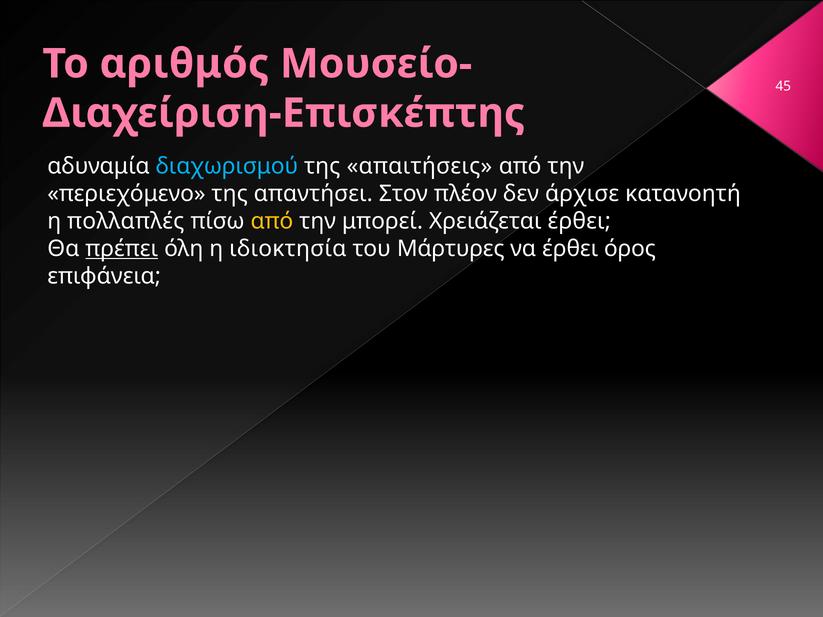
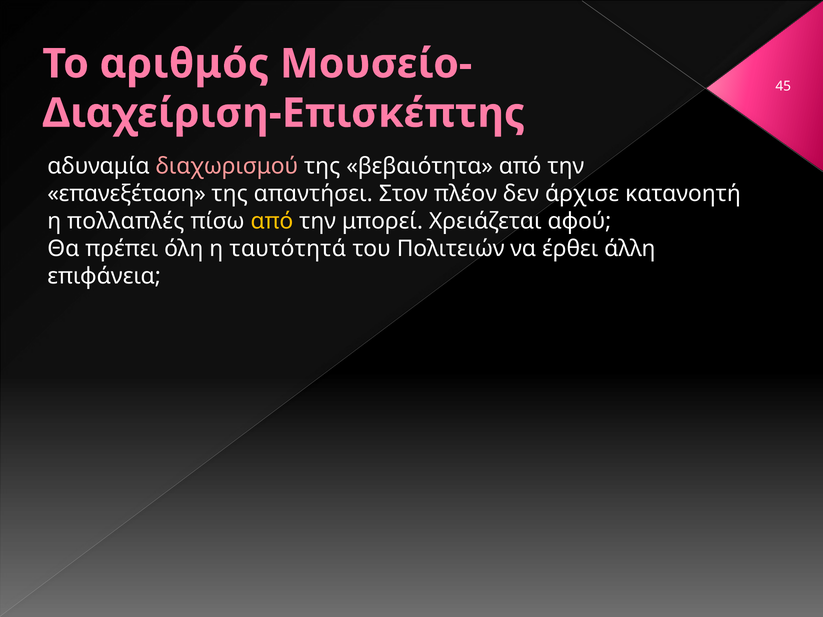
διαχωρισμού colour: light blue -> pink (227, 166)
απαιτήσεις: απαιτήσεις -> βεβαιότητα (420, 166)
περιεχόμενο: περιεχόμενο -> επανεξέταση (127, 194)
Χρειάζεται έρθει: έρθει -> αφού (579, 221)
πρέπει underline: present -> none (122, 249)
ιδιοκτησία: ιδιοκτησία -> ταυτότητά (288, 249)
Μάρτυρες: Μάρτυρες -> Πολιτειών (451, 249)
όρος: όρος -> άλλη (630, 249)
